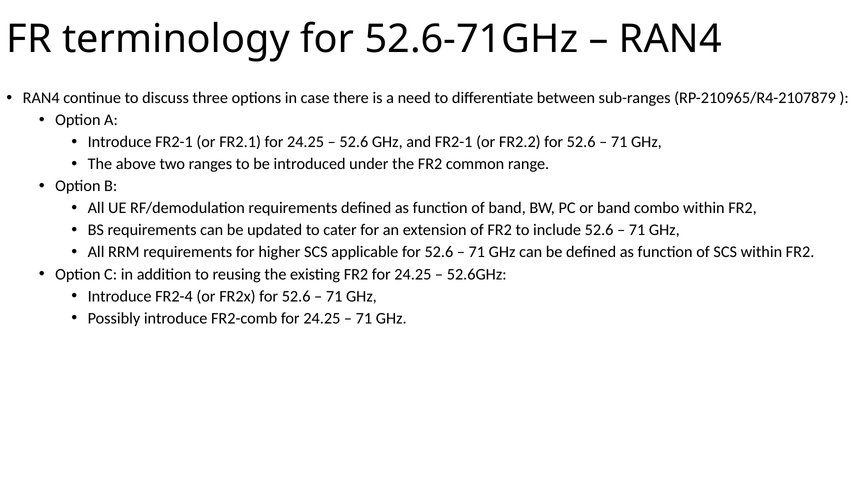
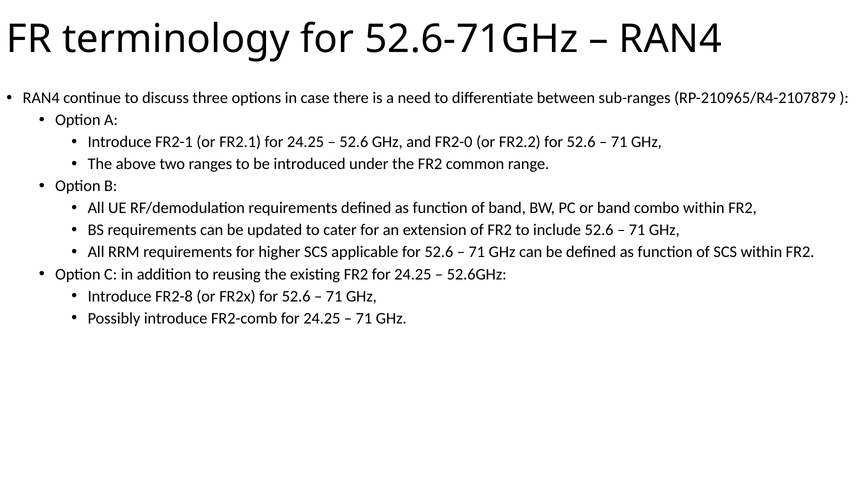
and FR2-1: FR2-1 -> FR2-0 (454, 142)
FR2-4: FR2-4 -> FR2-8 (174, 296)
